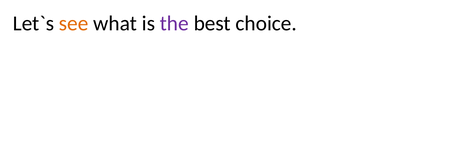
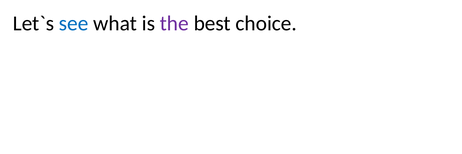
see colour: orange -> blue (74, 23)
